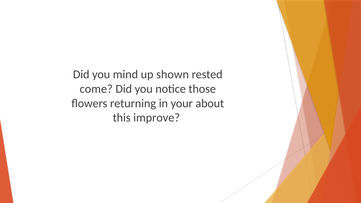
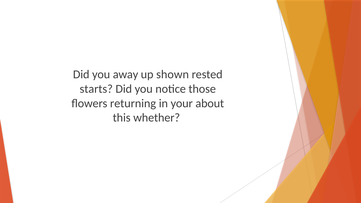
mind: mind -> away (126, 74)
come: come -> starts (96, 89)
improve: improve -> whether (157, 118)
